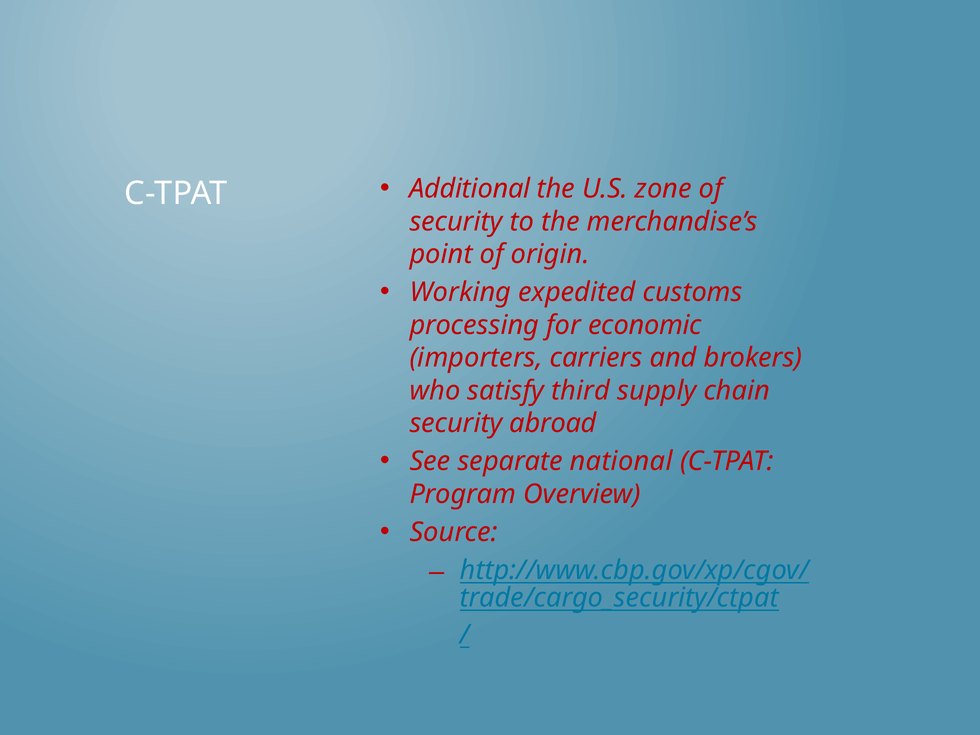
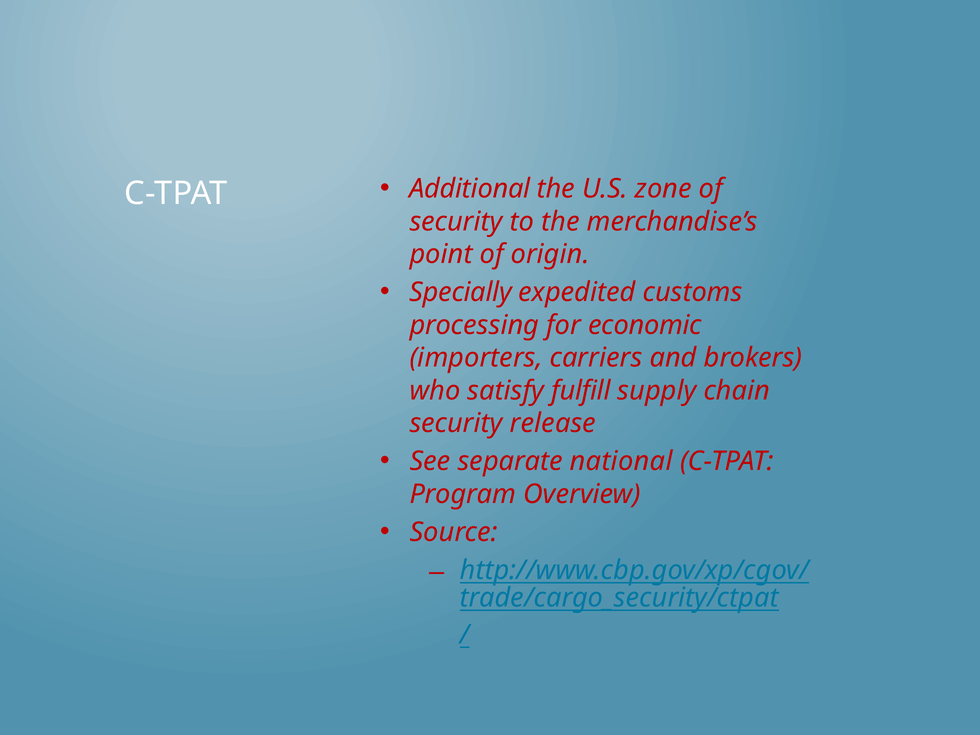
Working: Working -> Specially (460, 292)
third: third -> fulfill (581, 391)
abroad: abroad -> release (553, 423)
